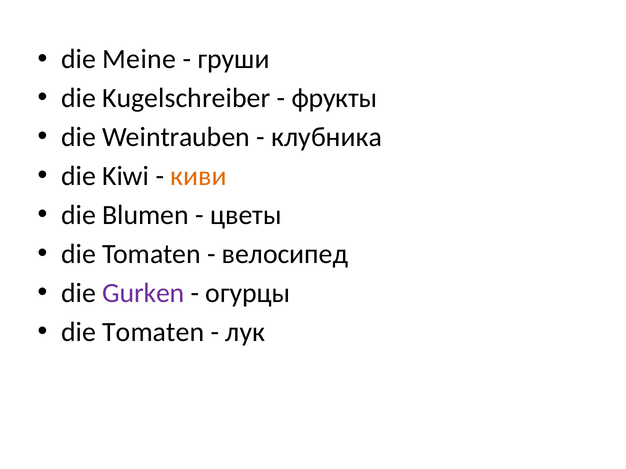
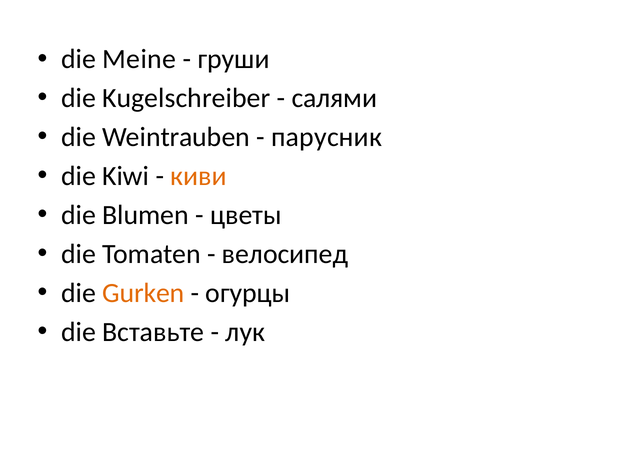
фрукты: фрукты -> салями (334, 98)
клубника: клубника -> парусник (327, 137)
Gurken colour: purple -> orange (143, 293)
Tomaten: Tomaten -> Вставьте (153, 332)
